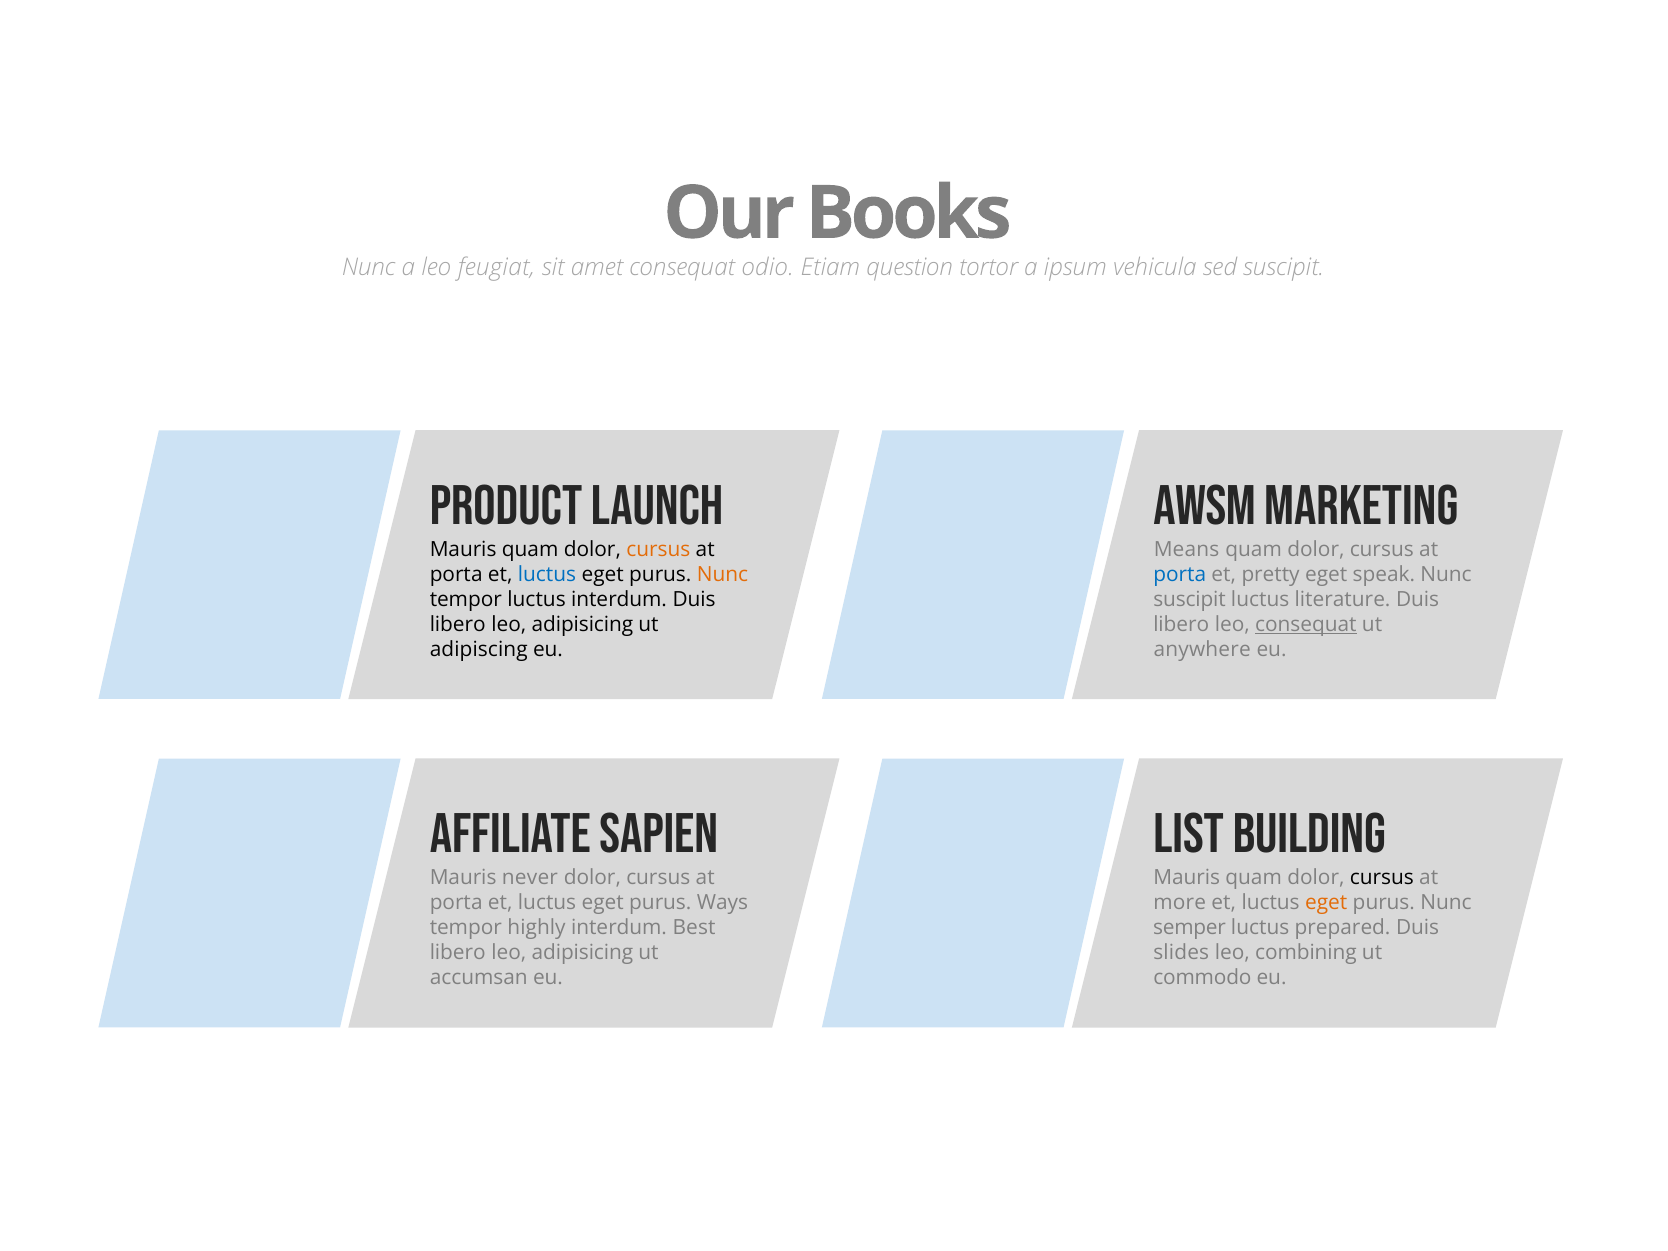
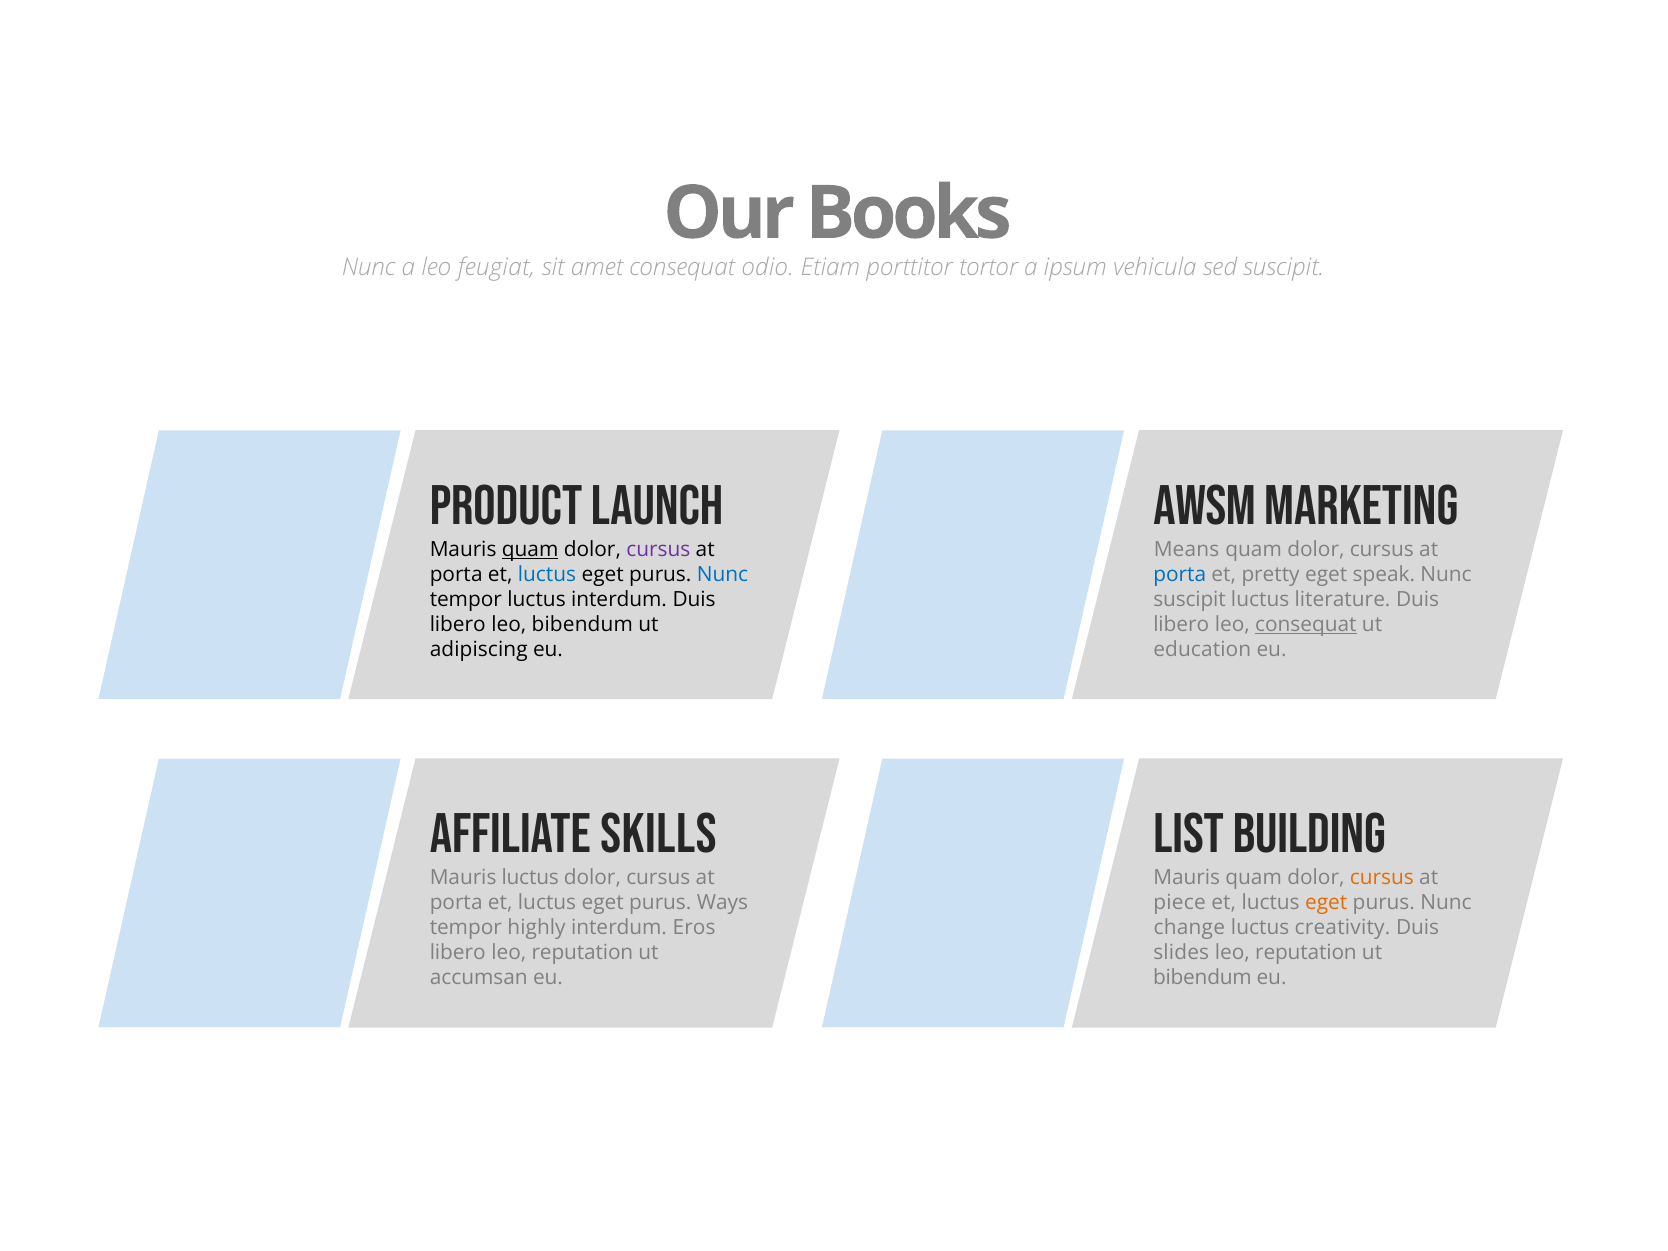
question: question -> porttitor (910, 268)
quam underline: none -> present (530, 549)
cursus colour: orange -> purple (658, 549)
Nunc colour: orange -> blue (722, 574)
adipisicing: adipisicing -> bibendum (582, 624)
anywhere: anywhere -> education (1202, 650)
SAPIEN: SAPIEN -> SKILLS (658, 834)
Mauris never: never -> luctus (530, 878)
cursus colour: black -> orange (1382, 878)
more: more -> piece (1180, 903)
Best: Best -> Eros (694, 928)
semper: semper -> change (1189, 928)
prepared: prepared -> creativity (1342, 928)
adipisicing: adipisicing -> reputation (582, 953)
combining: combining -> reputation (1306, 953)
commodo: commodo -> bibendum (1202, 978)
